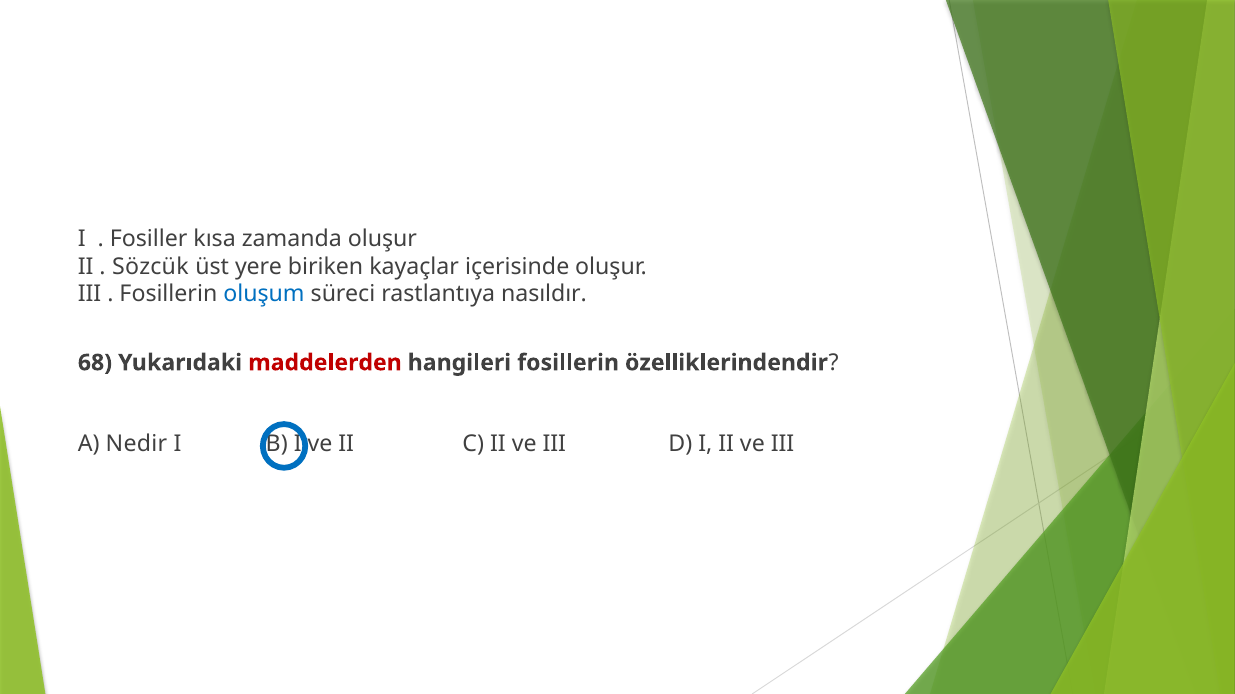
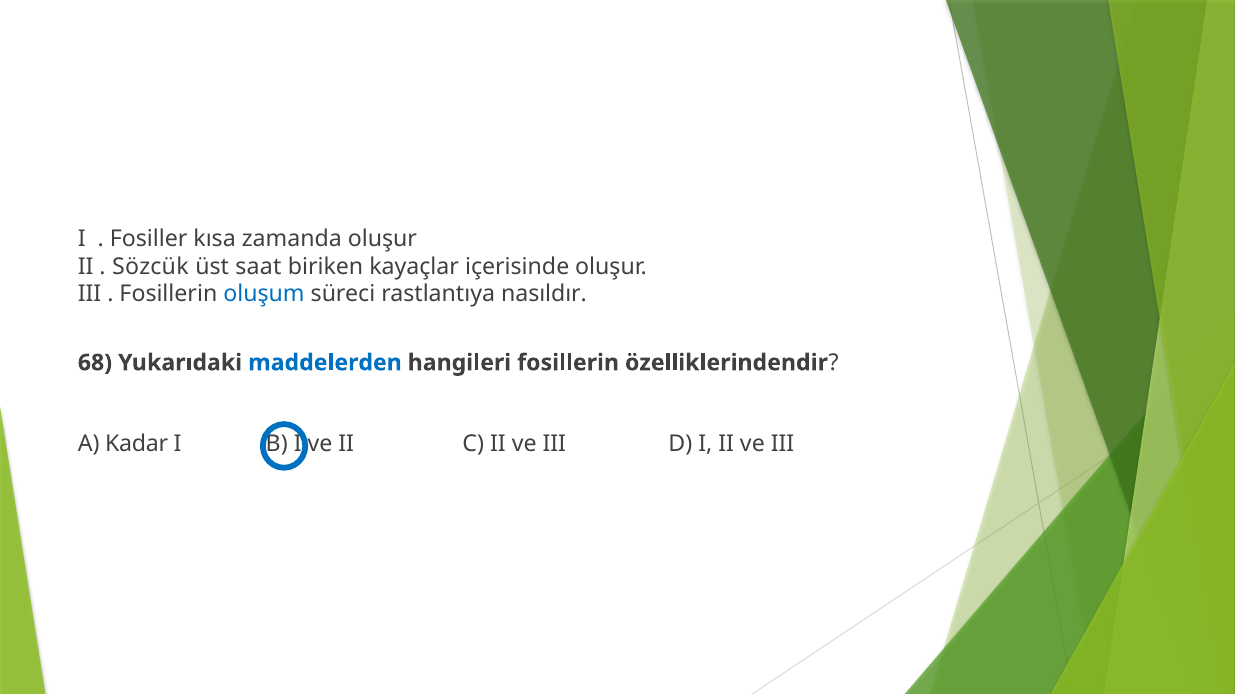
yere: yere -> saat (258, 267)
maddelerden colour: red -> blue (325, 363)
Nedir: Nedir -> Kadar (137, 444)
